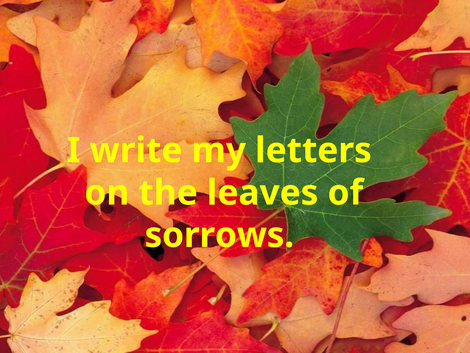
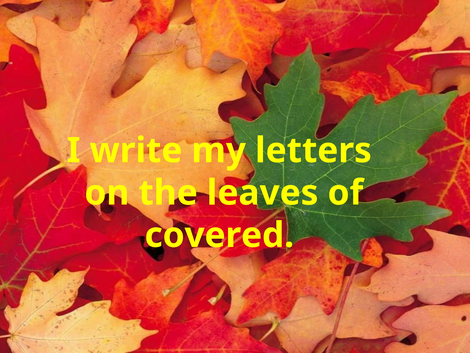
sorrows: sorrows -> covered (219, 235)
